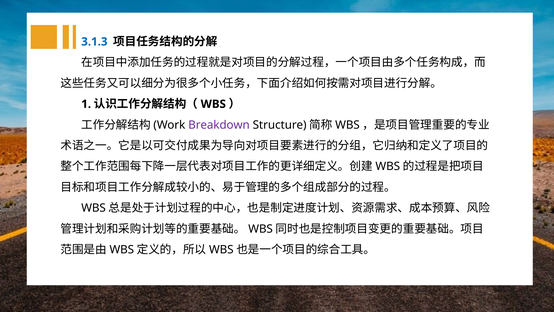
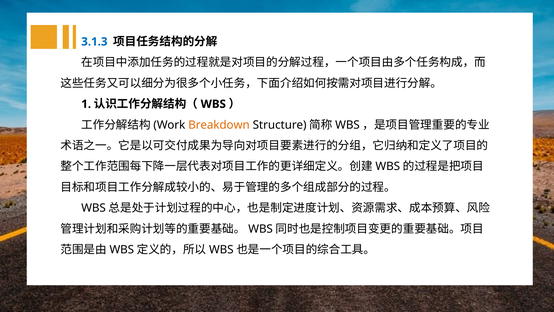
Breakdown colour: purple -> orange (219, 125)
